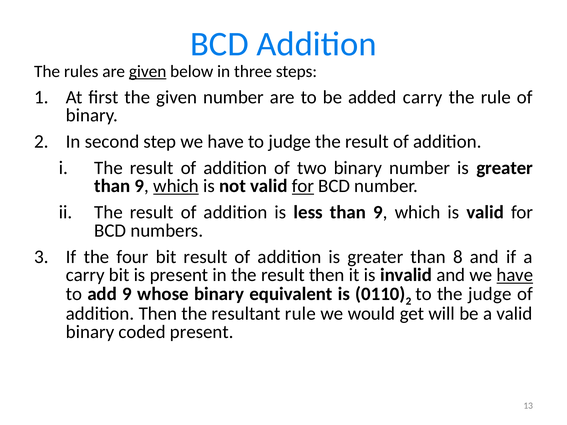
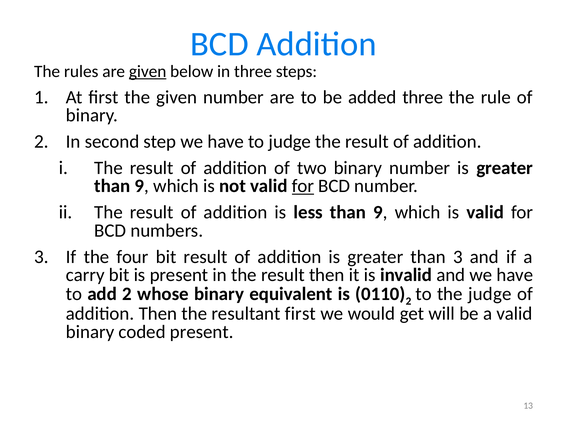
added carry: carry -> three (423, 97)
which underline: present -> none (176, 186)
than 8: 8 -> 3 (458, 257)
have underline: present -> none (515, 275)
add 9: 9 -> 2 (127, 294)
resultant rule: rule -> first (300, 314)
